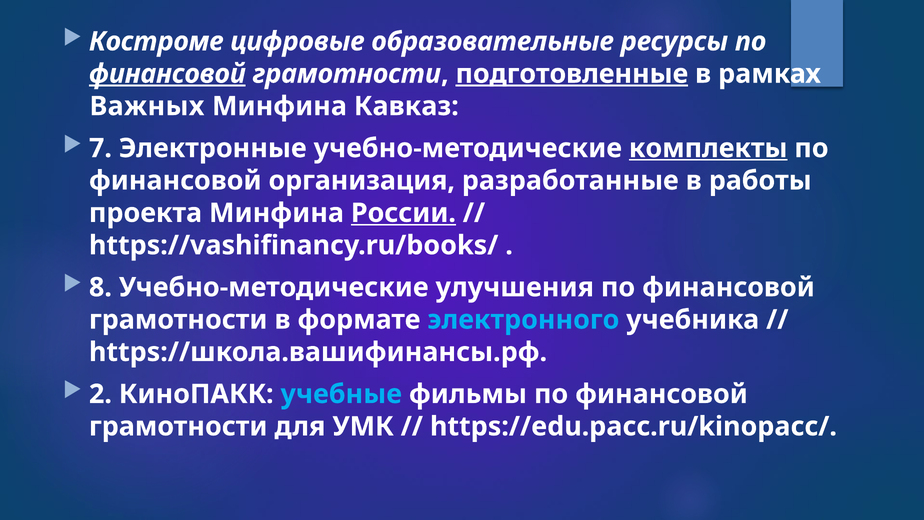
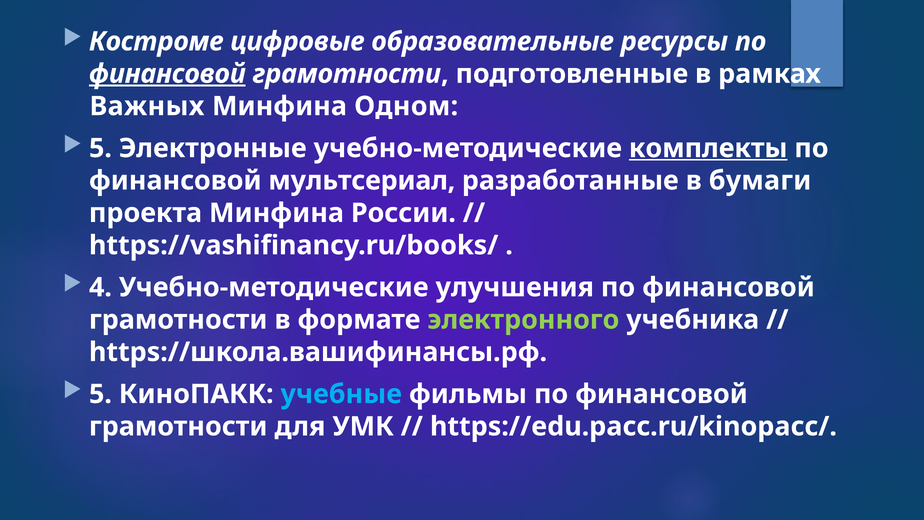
подготовленные underline: present -> none (572, 74)
Кавказ: Кавказ -> Одном (406, 106)
7: 7 -> 5 (100, 148)
организация: организация -> мультсериал (362, 181)
работы: работы -> бумаги (760, 181)
России underline: present -> none (403, 213)
8: 8 -> 4 (100, 287)
электронного colour: light blue -> light green (523, 320)
2: 2 -> 5 (100, 394)
